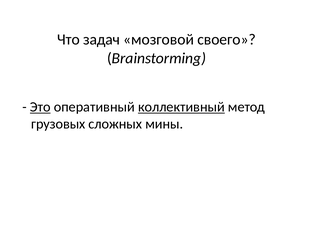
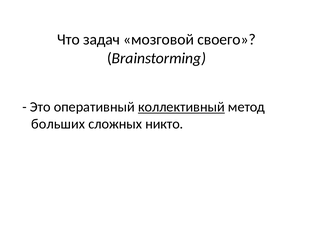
Это underline: present -> none (40, 107)
грузовых: грузовых -> больших (58, 124)
мины: мины -> никто (164, 124)
